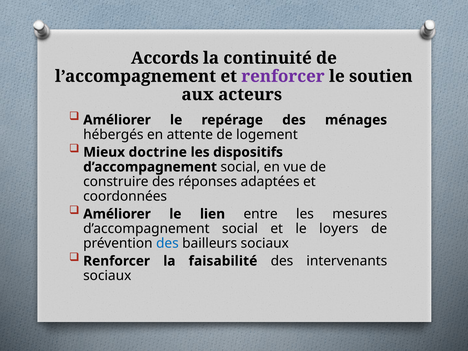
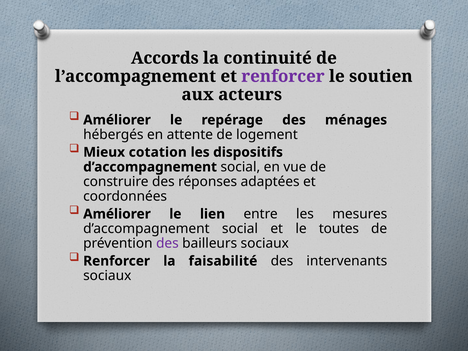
doctrine: doctrine -> cotation (158, 152)
loyers: loyers -> toutes (339, 229)
des colour: blue -> purple (167, 243)
